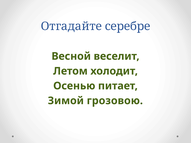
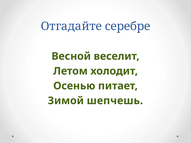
грозовою: грозовою -> шепчешь (115, 101)
